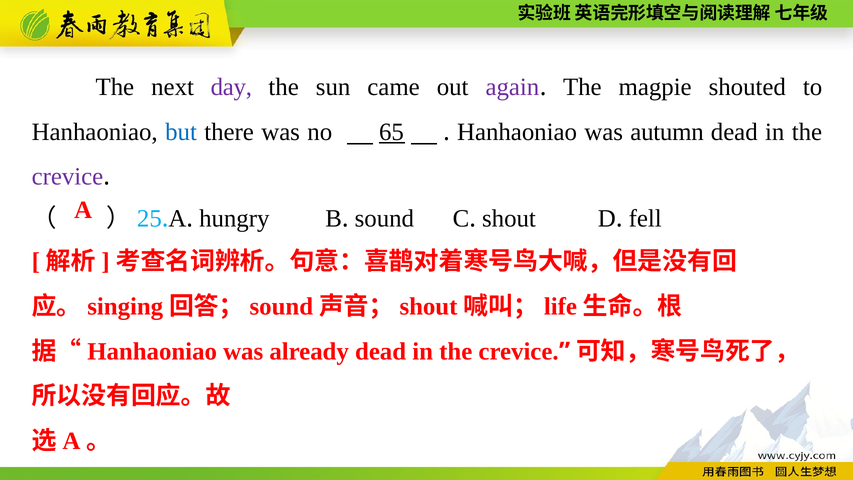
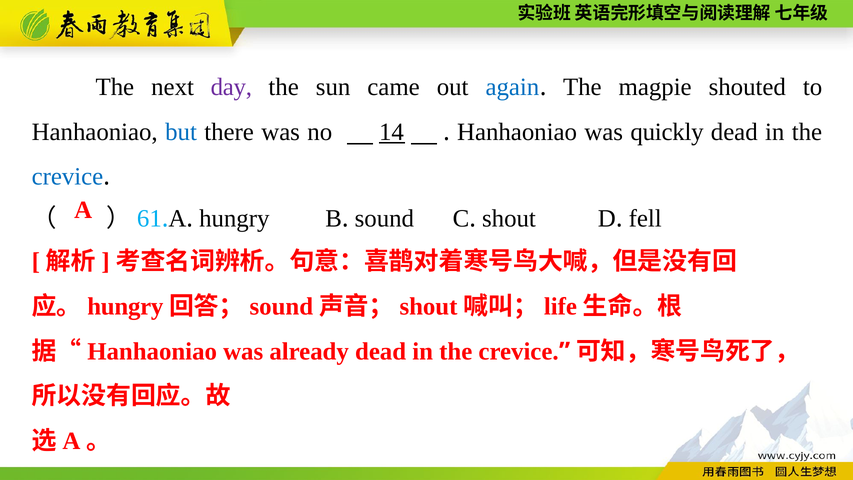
again colour: purple -> blue (512, 87)
65: 65 -> 14 (392, 132)
autumn: autumn -> quickly (667, 132)
crevice colour: purple -> blue (67, 177)
25: 25 -> 61 (149, 218)
singing: singing -> hungry (125, 306)
